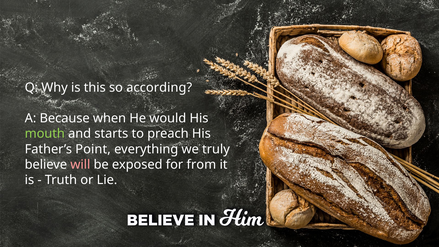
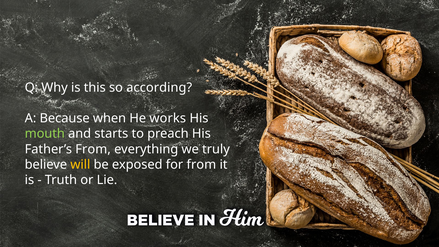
would: would -> works (168, 118)
Father’s Point: Point -> From (93, 149)
will colour: pink -> yellow (80, 164)
